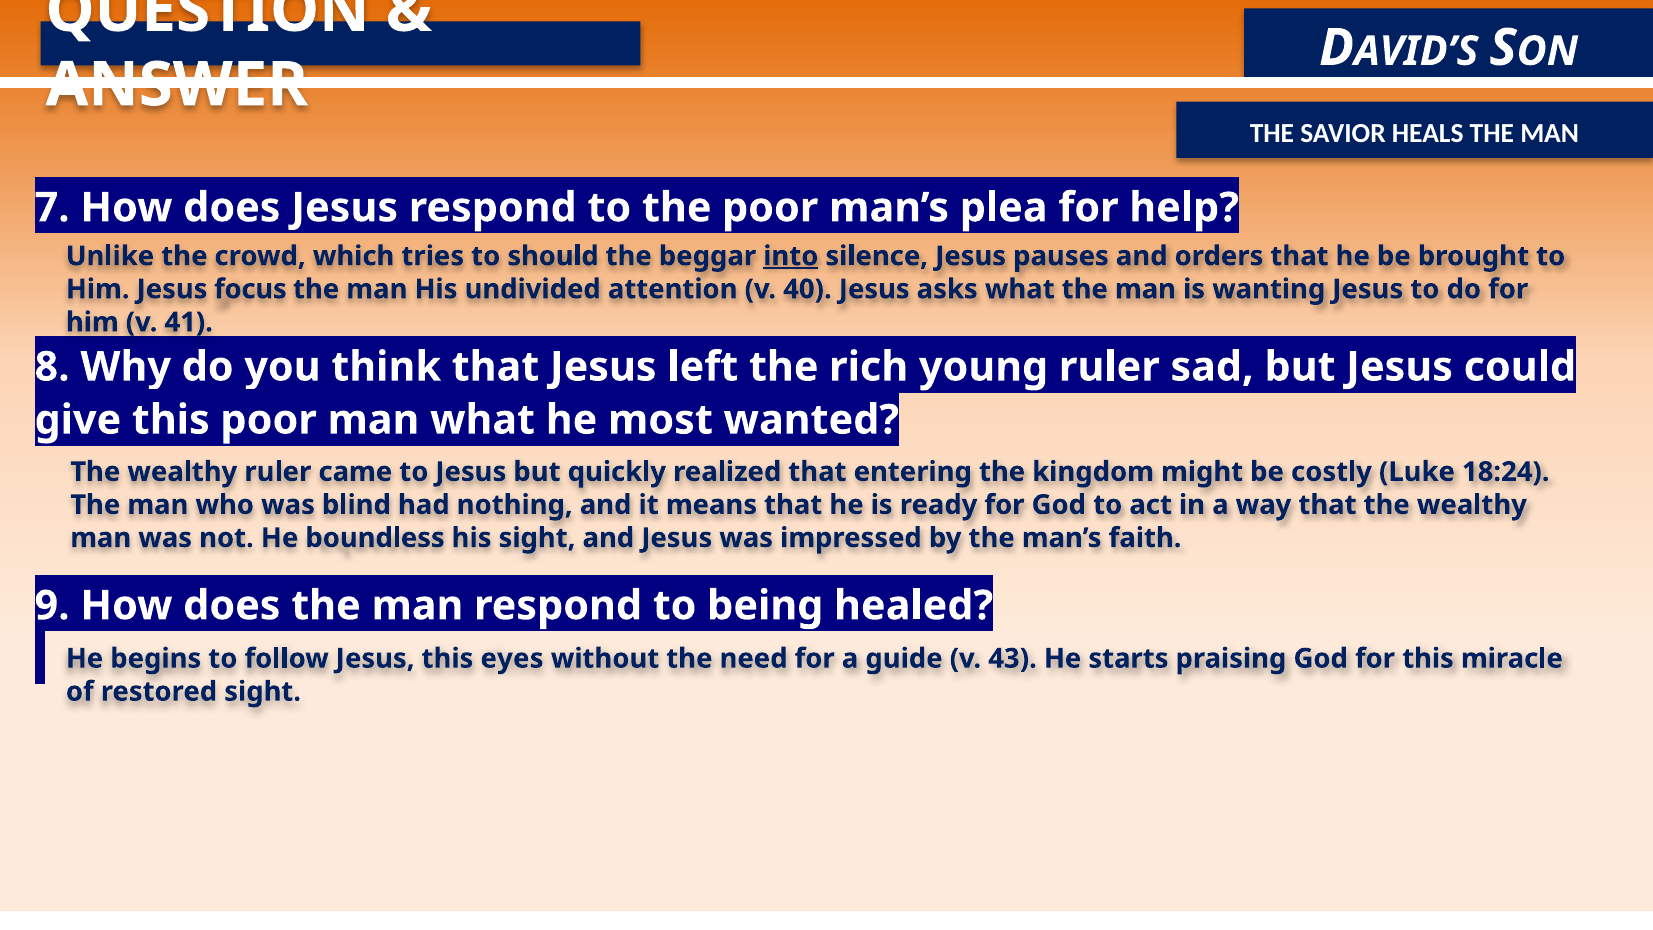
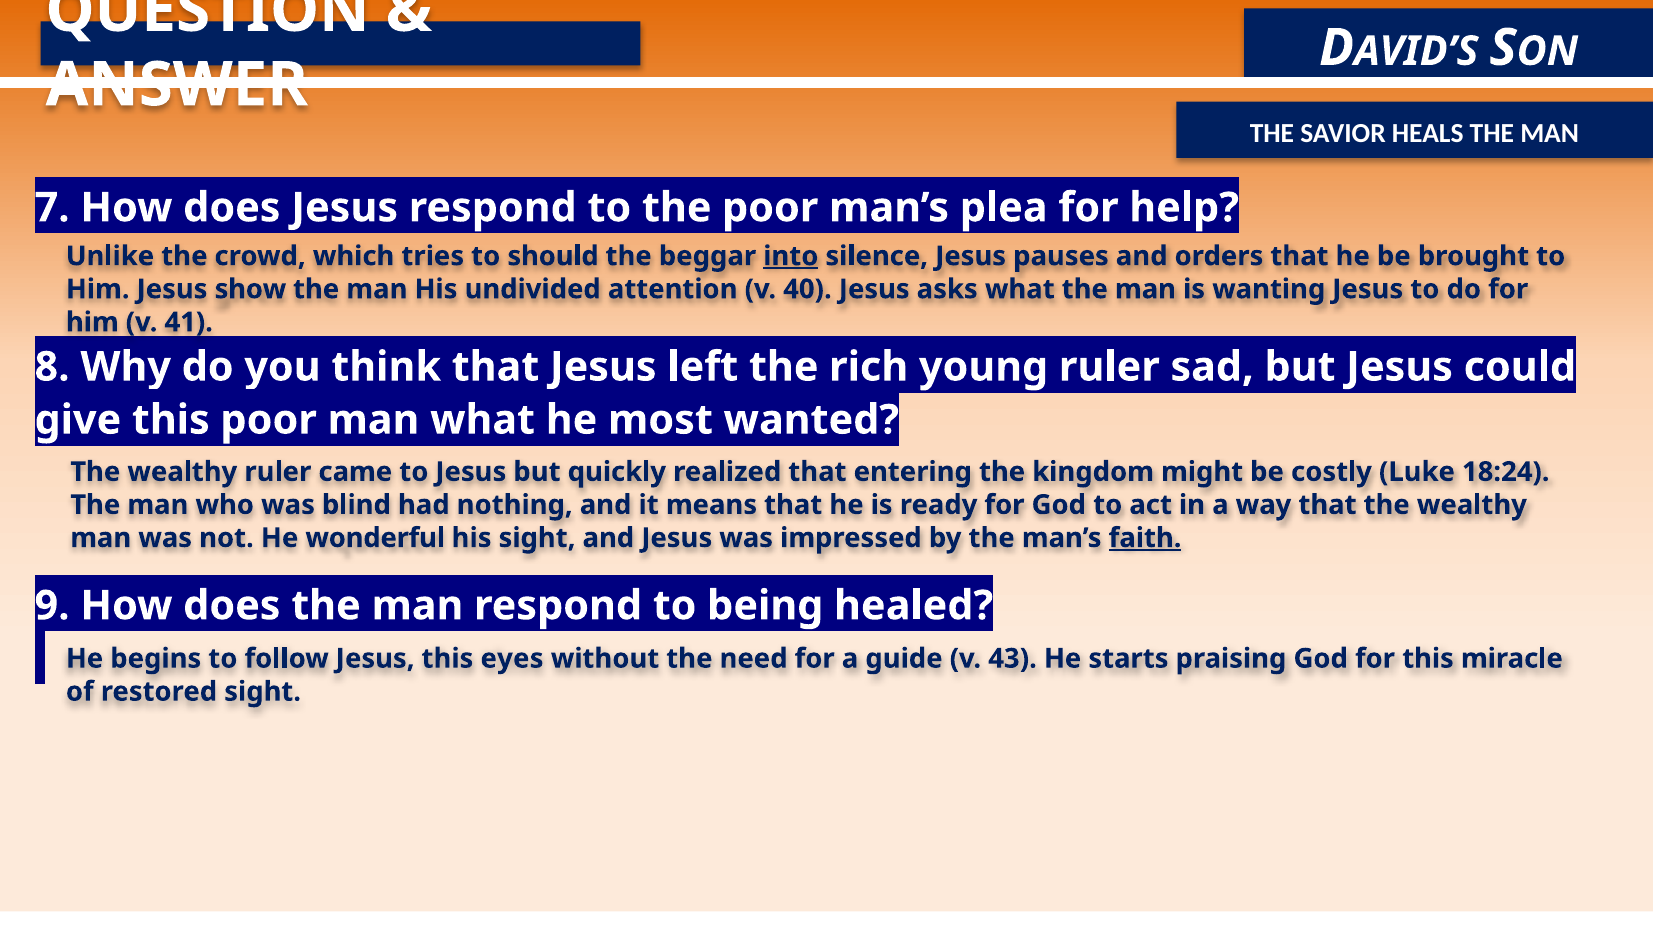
focus: focus -> show (250, 289)
boundless: boundless -> wonderful (375, 538)
faith underline: none -> present (1145, 538)
